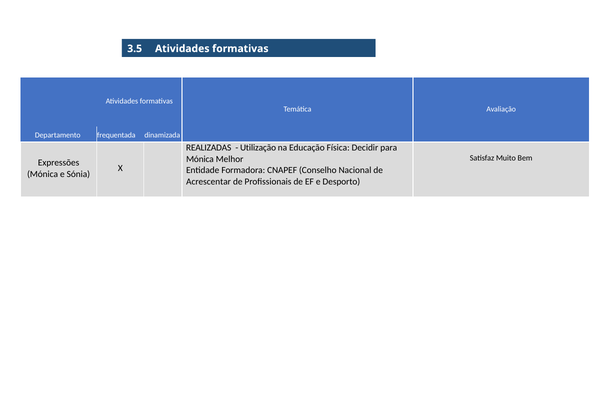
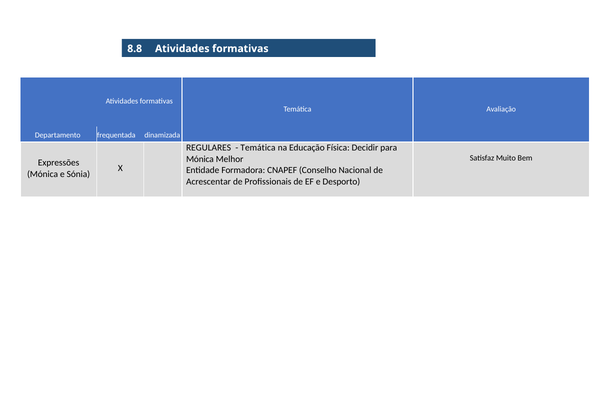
3.5: 3.5 -> 8.8 (135, 49)
REALIZADAS: REALIZADAS -> REGULARES (209, 148)
Utilização: Utilização -> Temática (258, 148)
